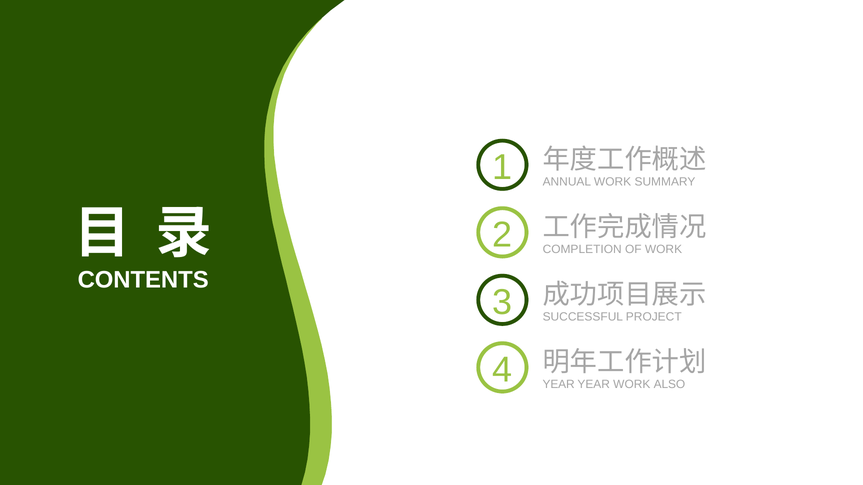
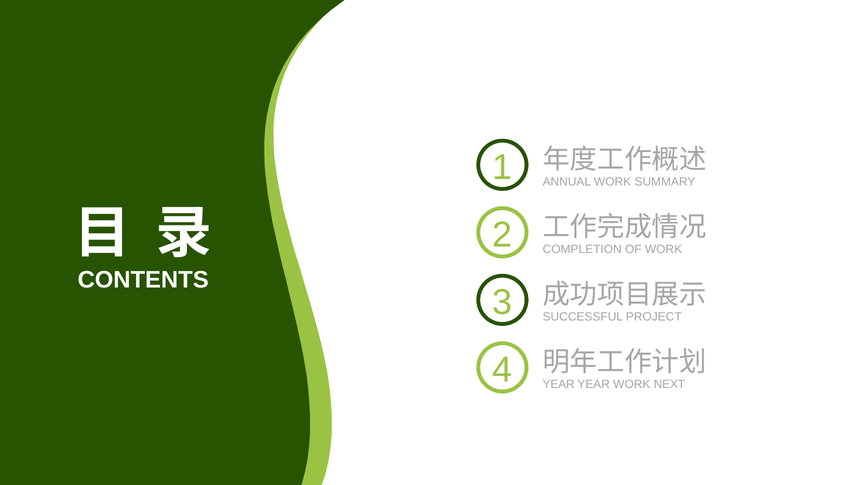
ALSO: ALSO -> NEXT (669, 385)
